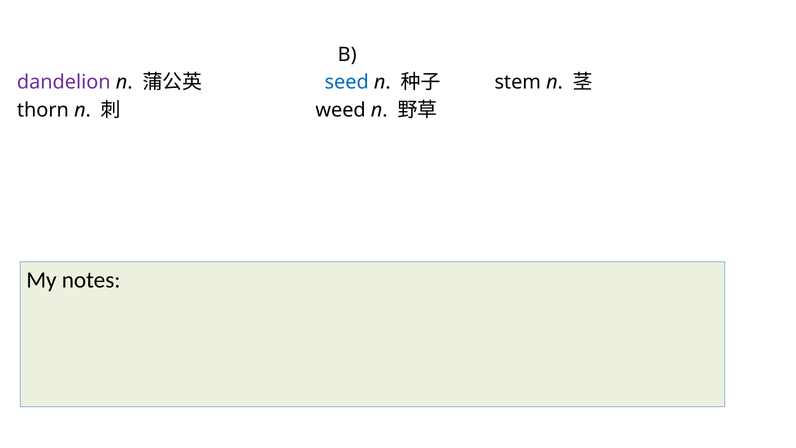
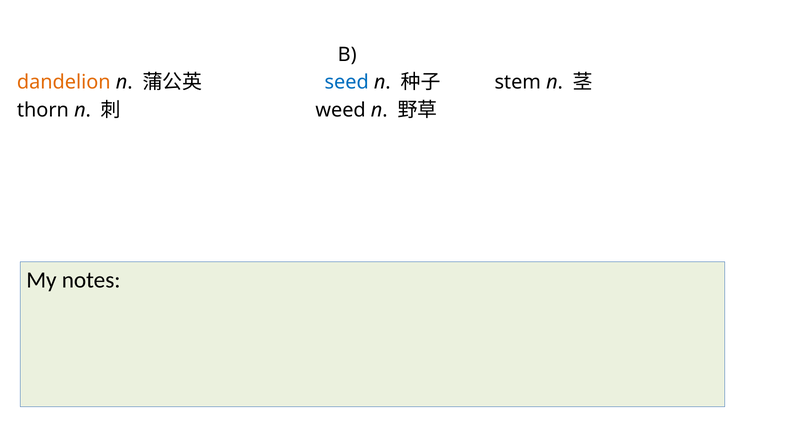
dandelion colour: purple -> orange (64, 82)
